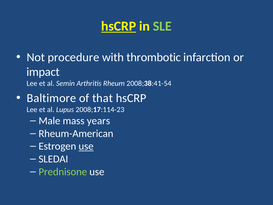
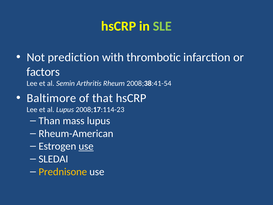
hsCRP underline: present -> none (119, 26)
procedure: procedure -> prediction (73, 57)
impact: impact -> factors (43, 72)
Male: Male -> Than (49, 121)
mass years: years -> lupus (99, 121)
Prednisone colour: light green -> yellow (63, 172)
